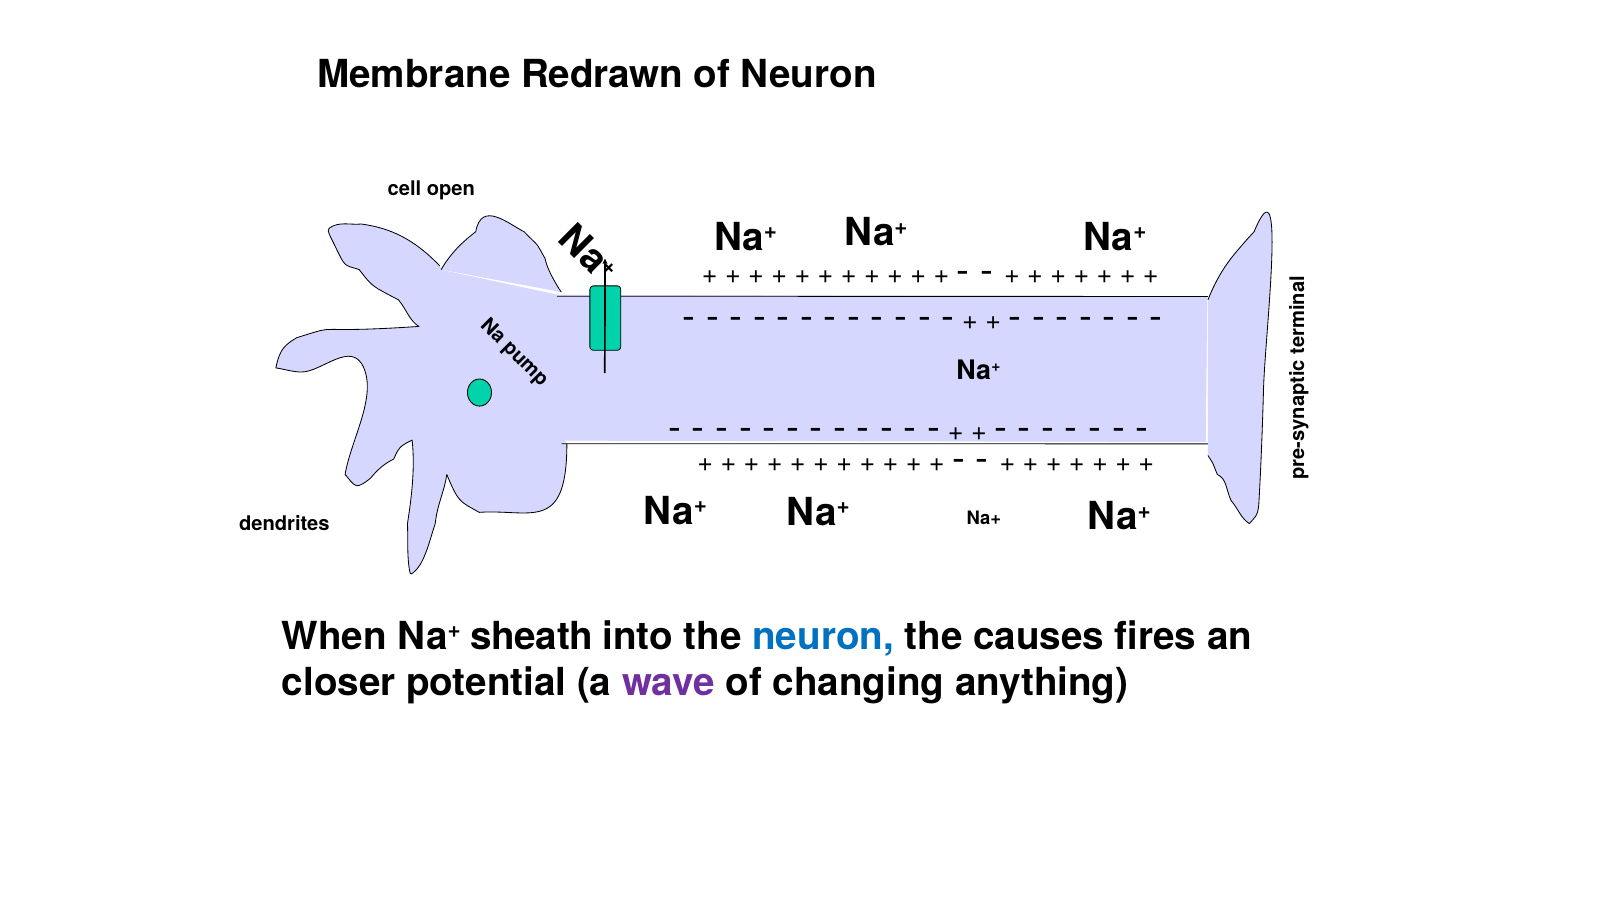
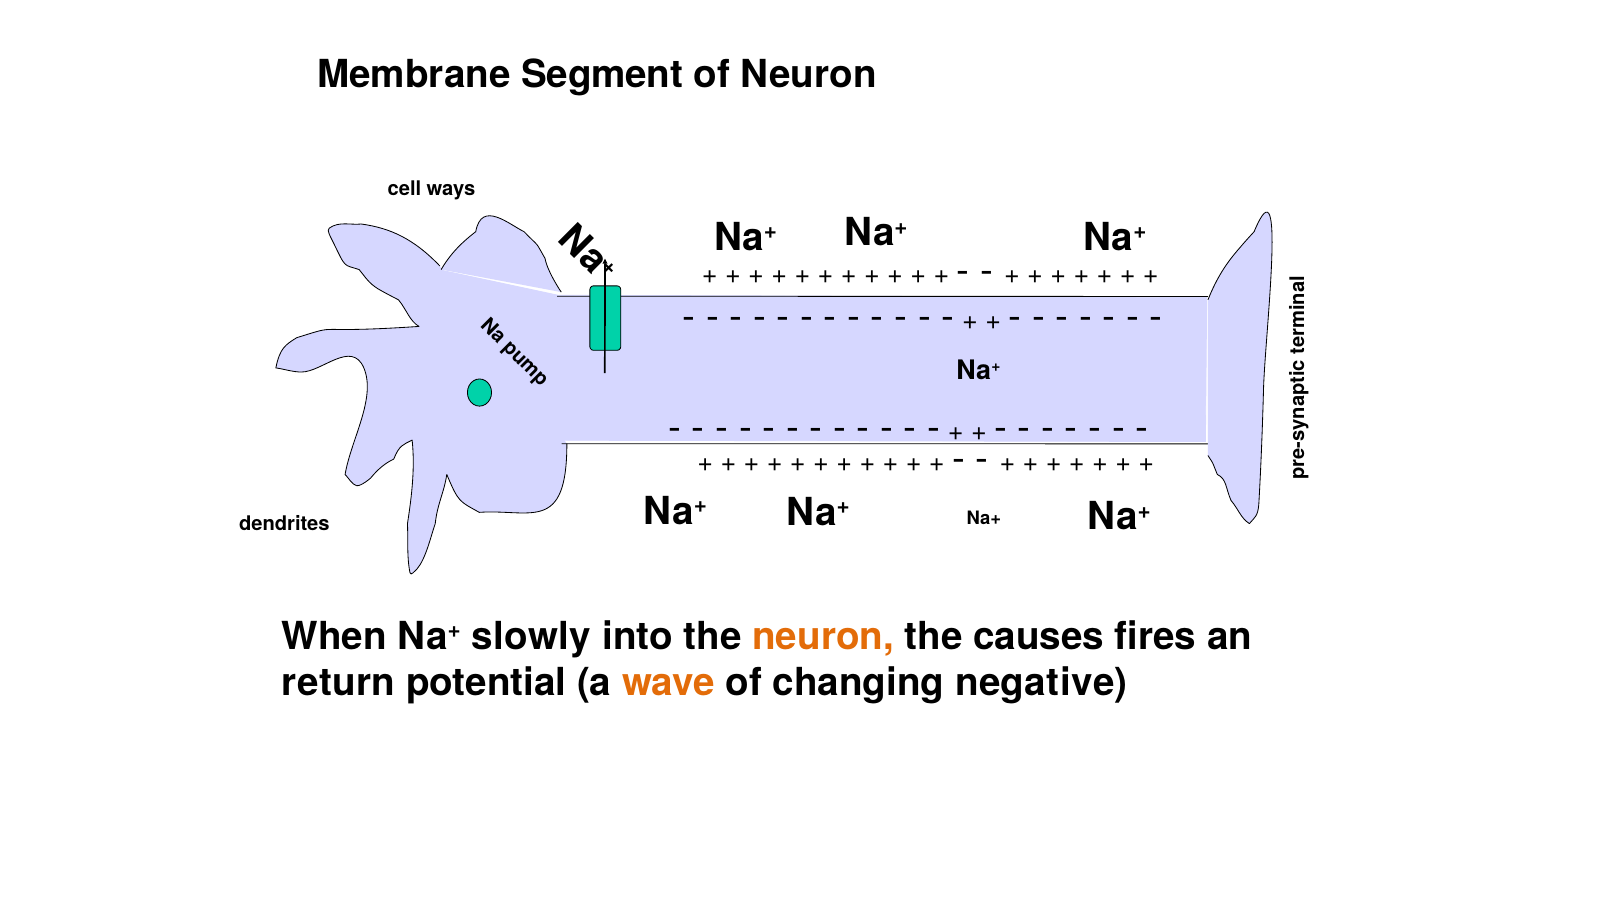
Redrawn: Redrawn -> Segment (602, 75)
open: open -> ways (451, 189)
sheath: sheath -> slowly (531, 636)
neuron colour: blue -> orange (823, 636)
closer: closer -> return (339, 683)
wave colour: purple -> orange (669, 683)
anything: anything -> negative (1041, 683)
